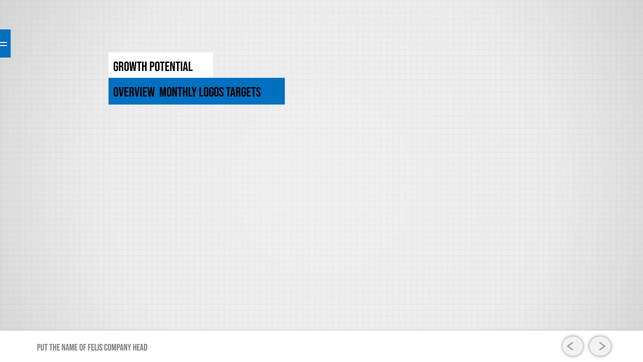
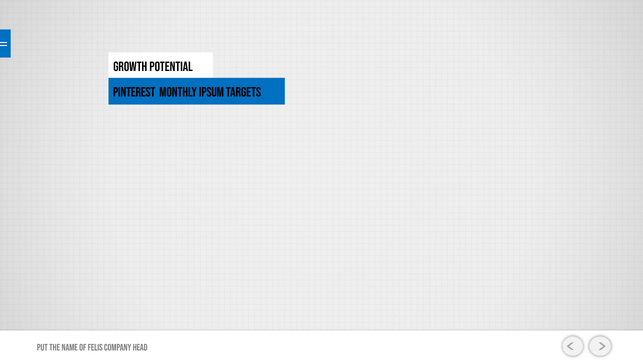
OVERVIEW: OVERVIEW -> PINTEREST (134, 92)
LOGOS: LOGOS -> IPSUM (211, 92)
